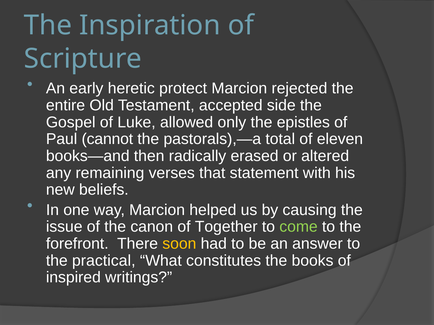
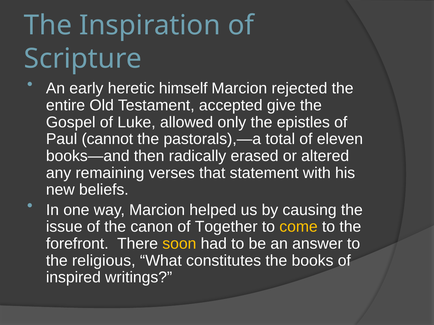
protect: protect -> himself (183, 89)
side: side -> give (281, 105)
come colour: light green -> yellow (299, 227)
practical: practical -> religious (104, 261)
